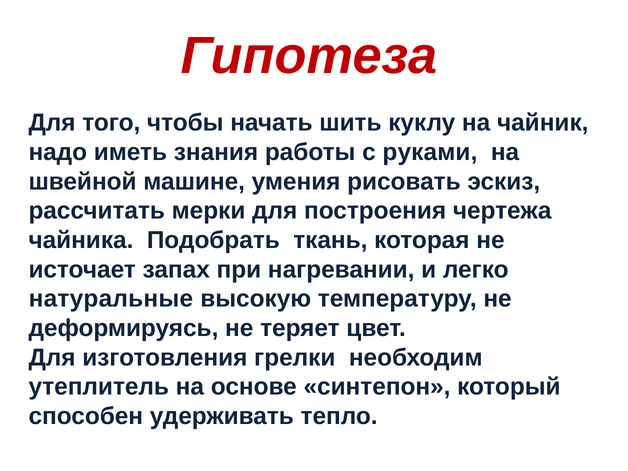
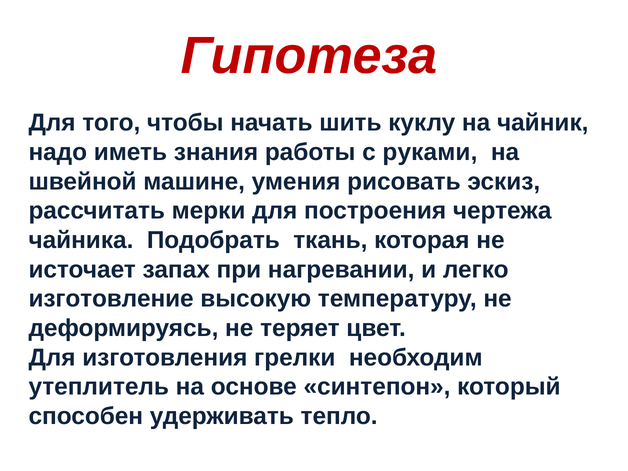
натуральные: натуральные -> изготовление (111, 299)
